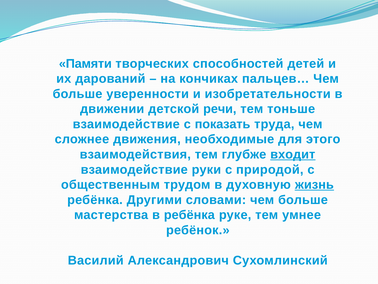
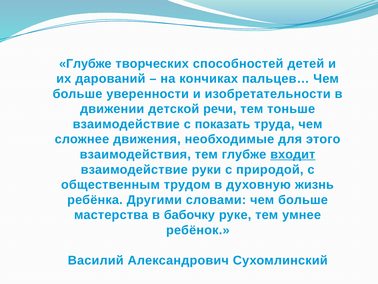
Памяти: Памяти -> Глубже (85, 63)
жизнь underline: present -> none (314, 184)
в ребёнка: ребёнка -> бабочку (189, 215)
